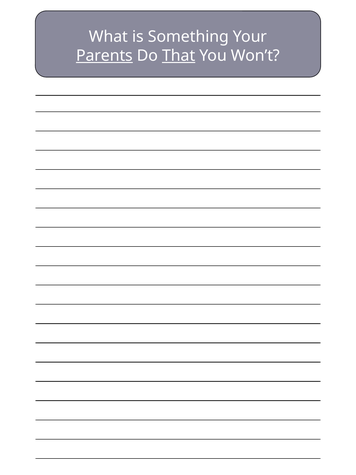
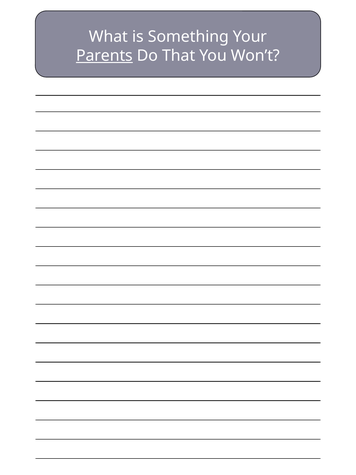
That underline: present -> none (179, 56)
